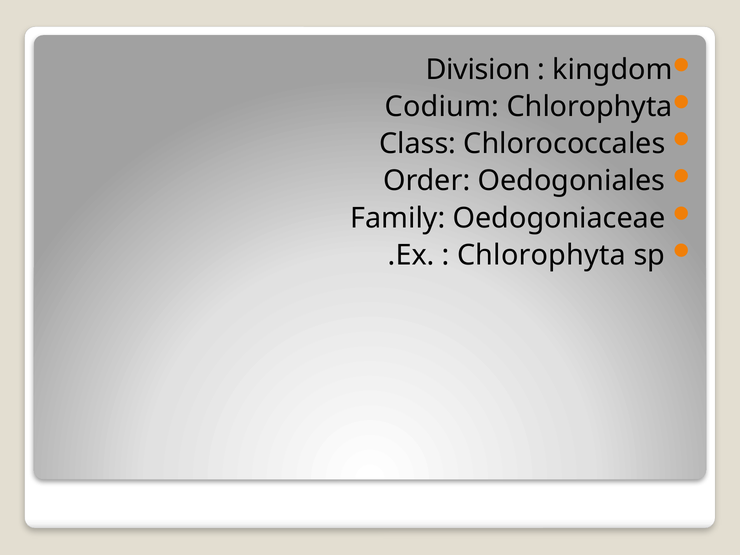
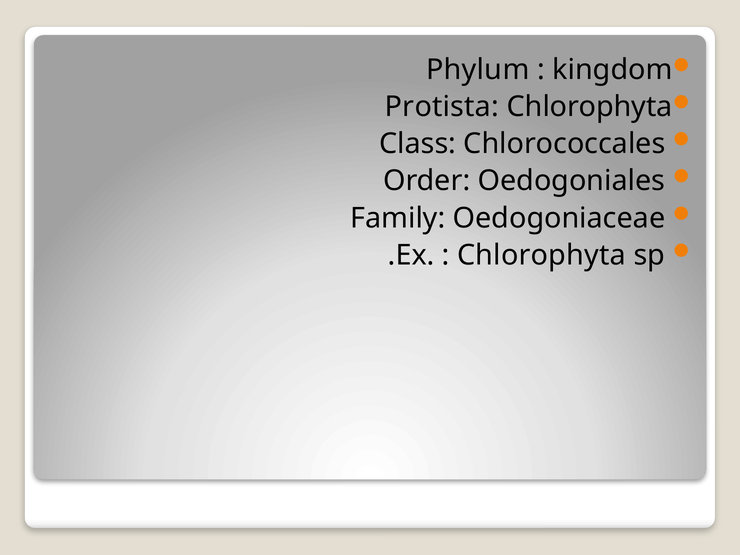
Division: Division -> Phylum (478, 70)
Codium: Codium -> Protista (442, 107)
